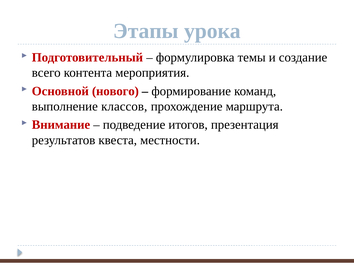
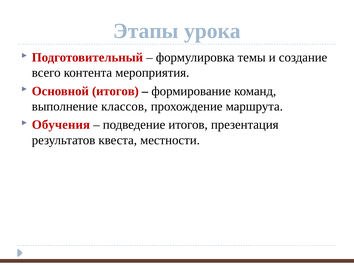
Основной нового: нового -> итогов (115, 91)
Внимание: Внимание -> Обучения (61, 125)
